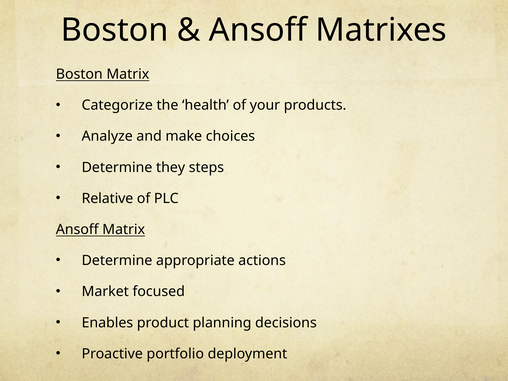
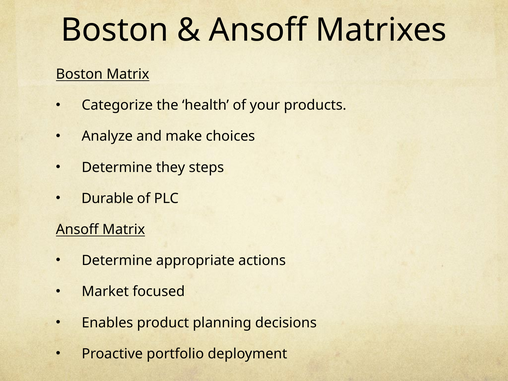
Relative: Relative -> Durable (108, 198)
